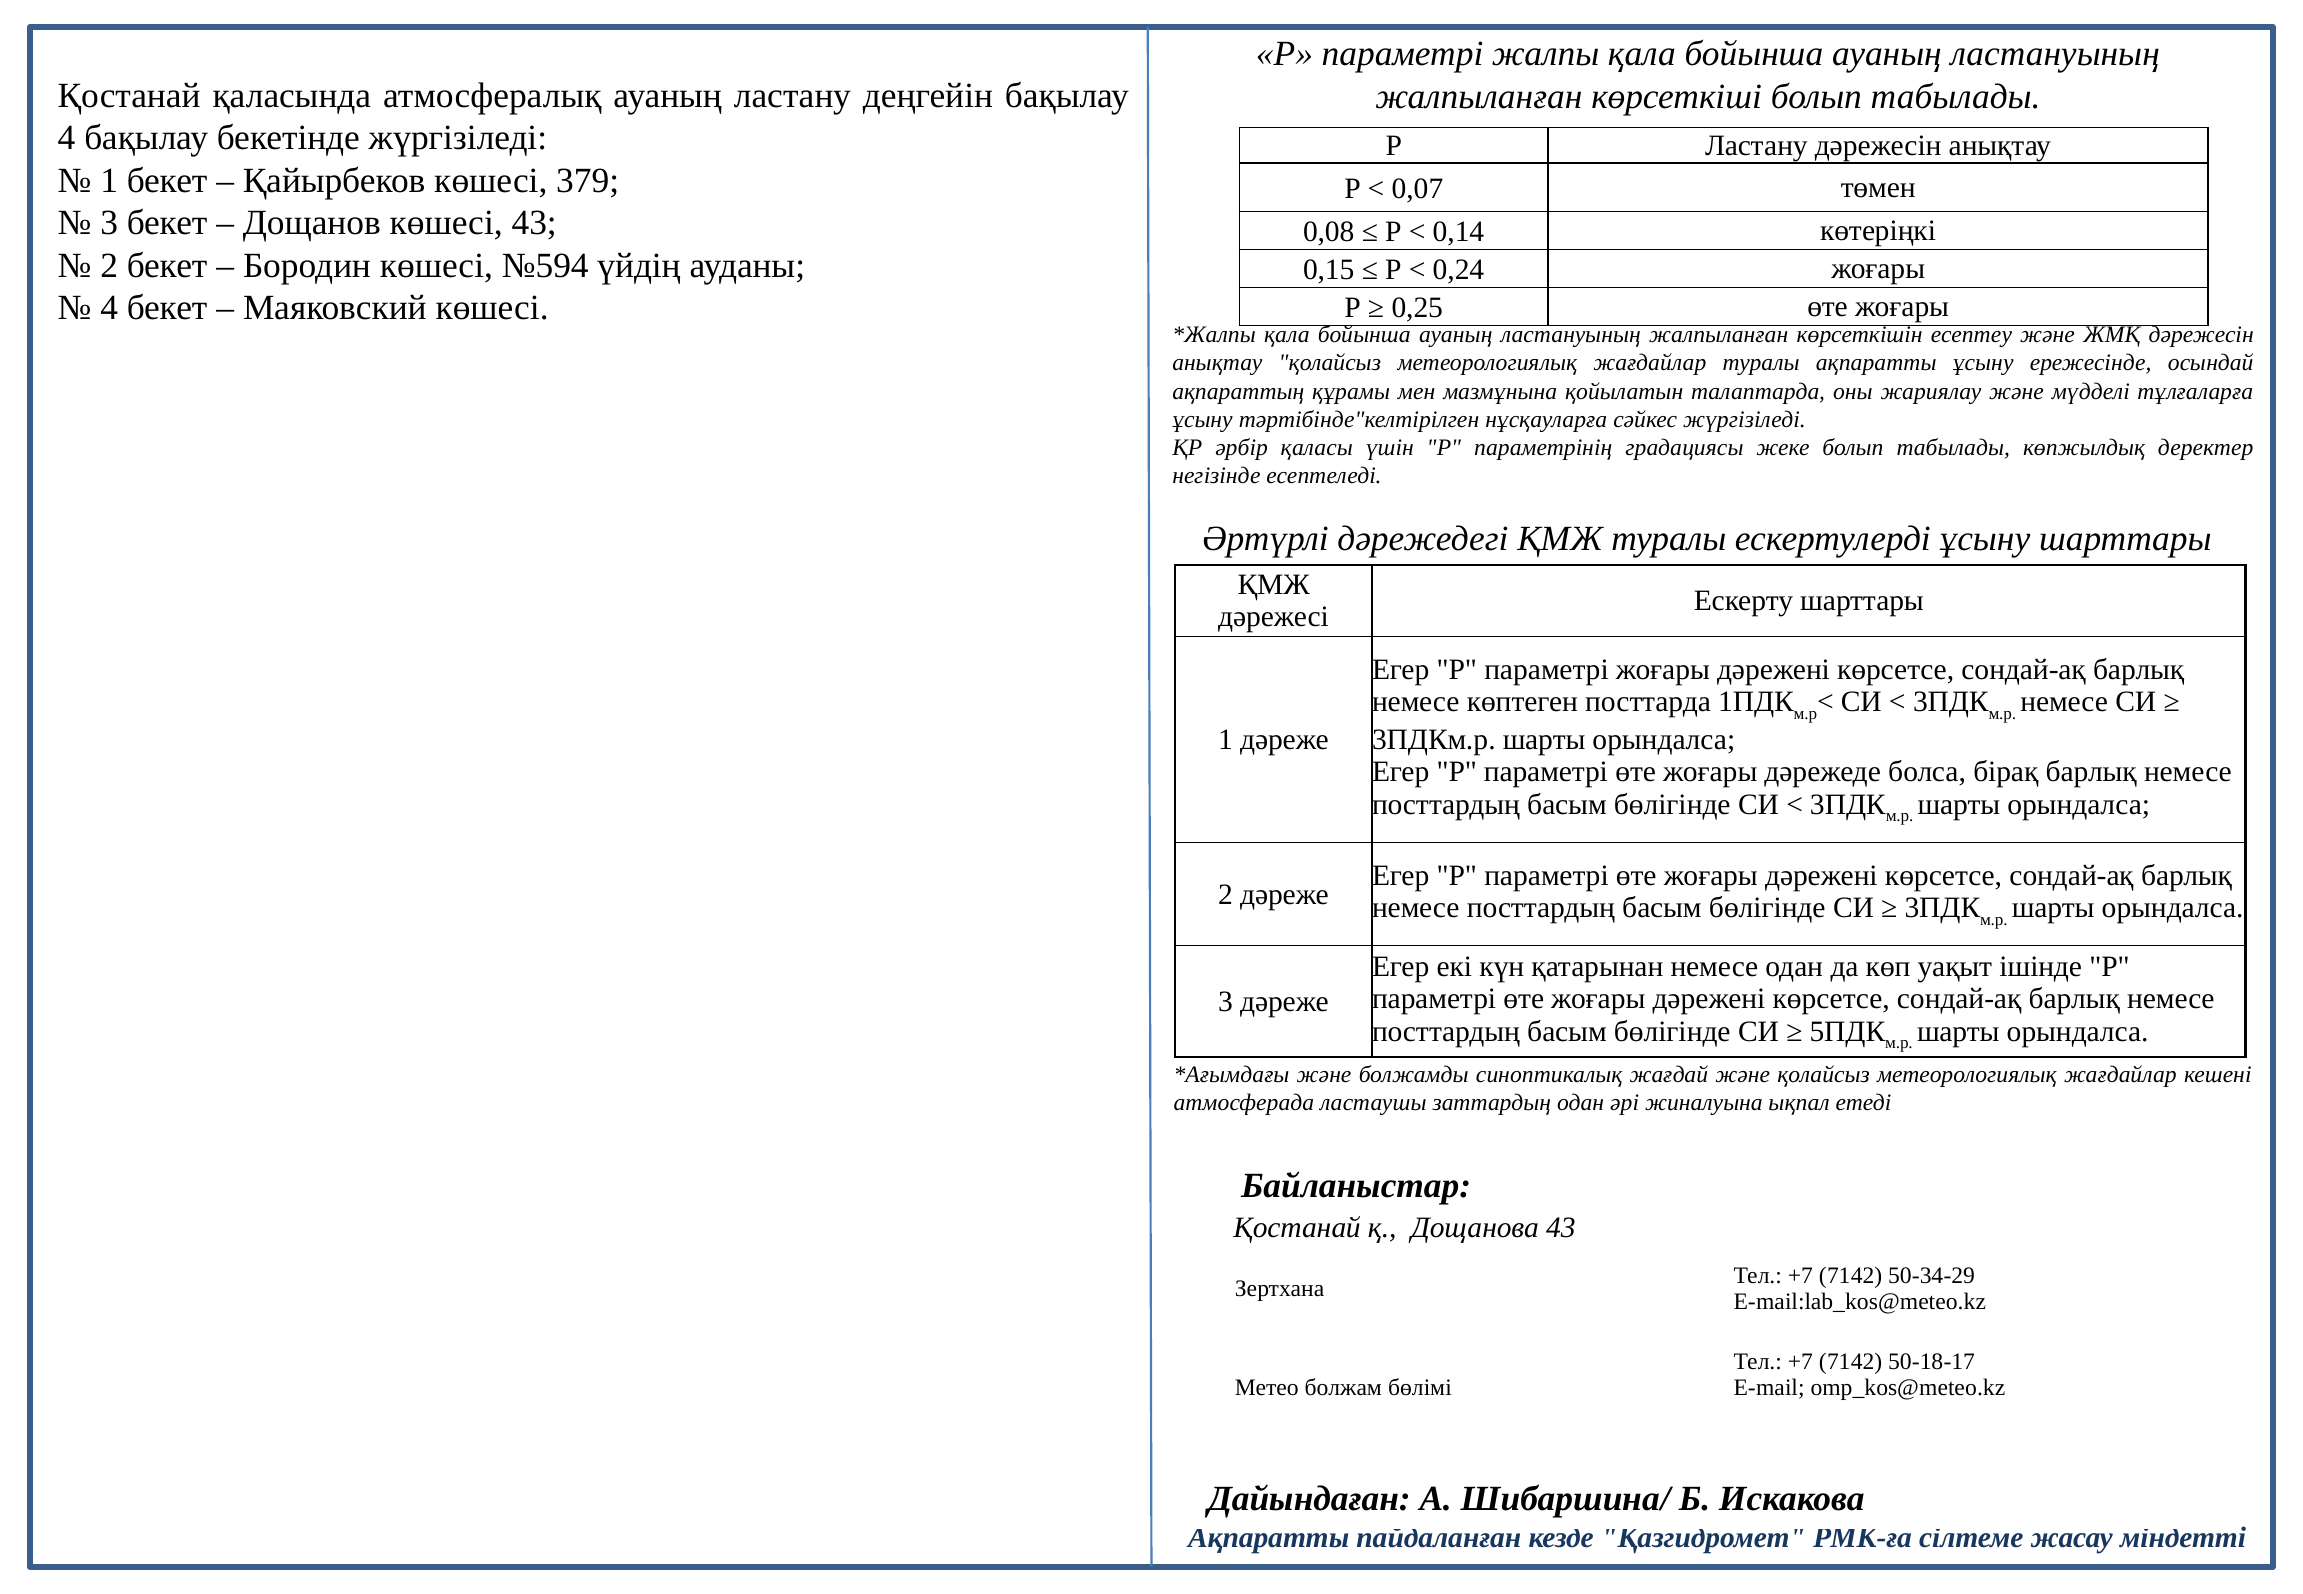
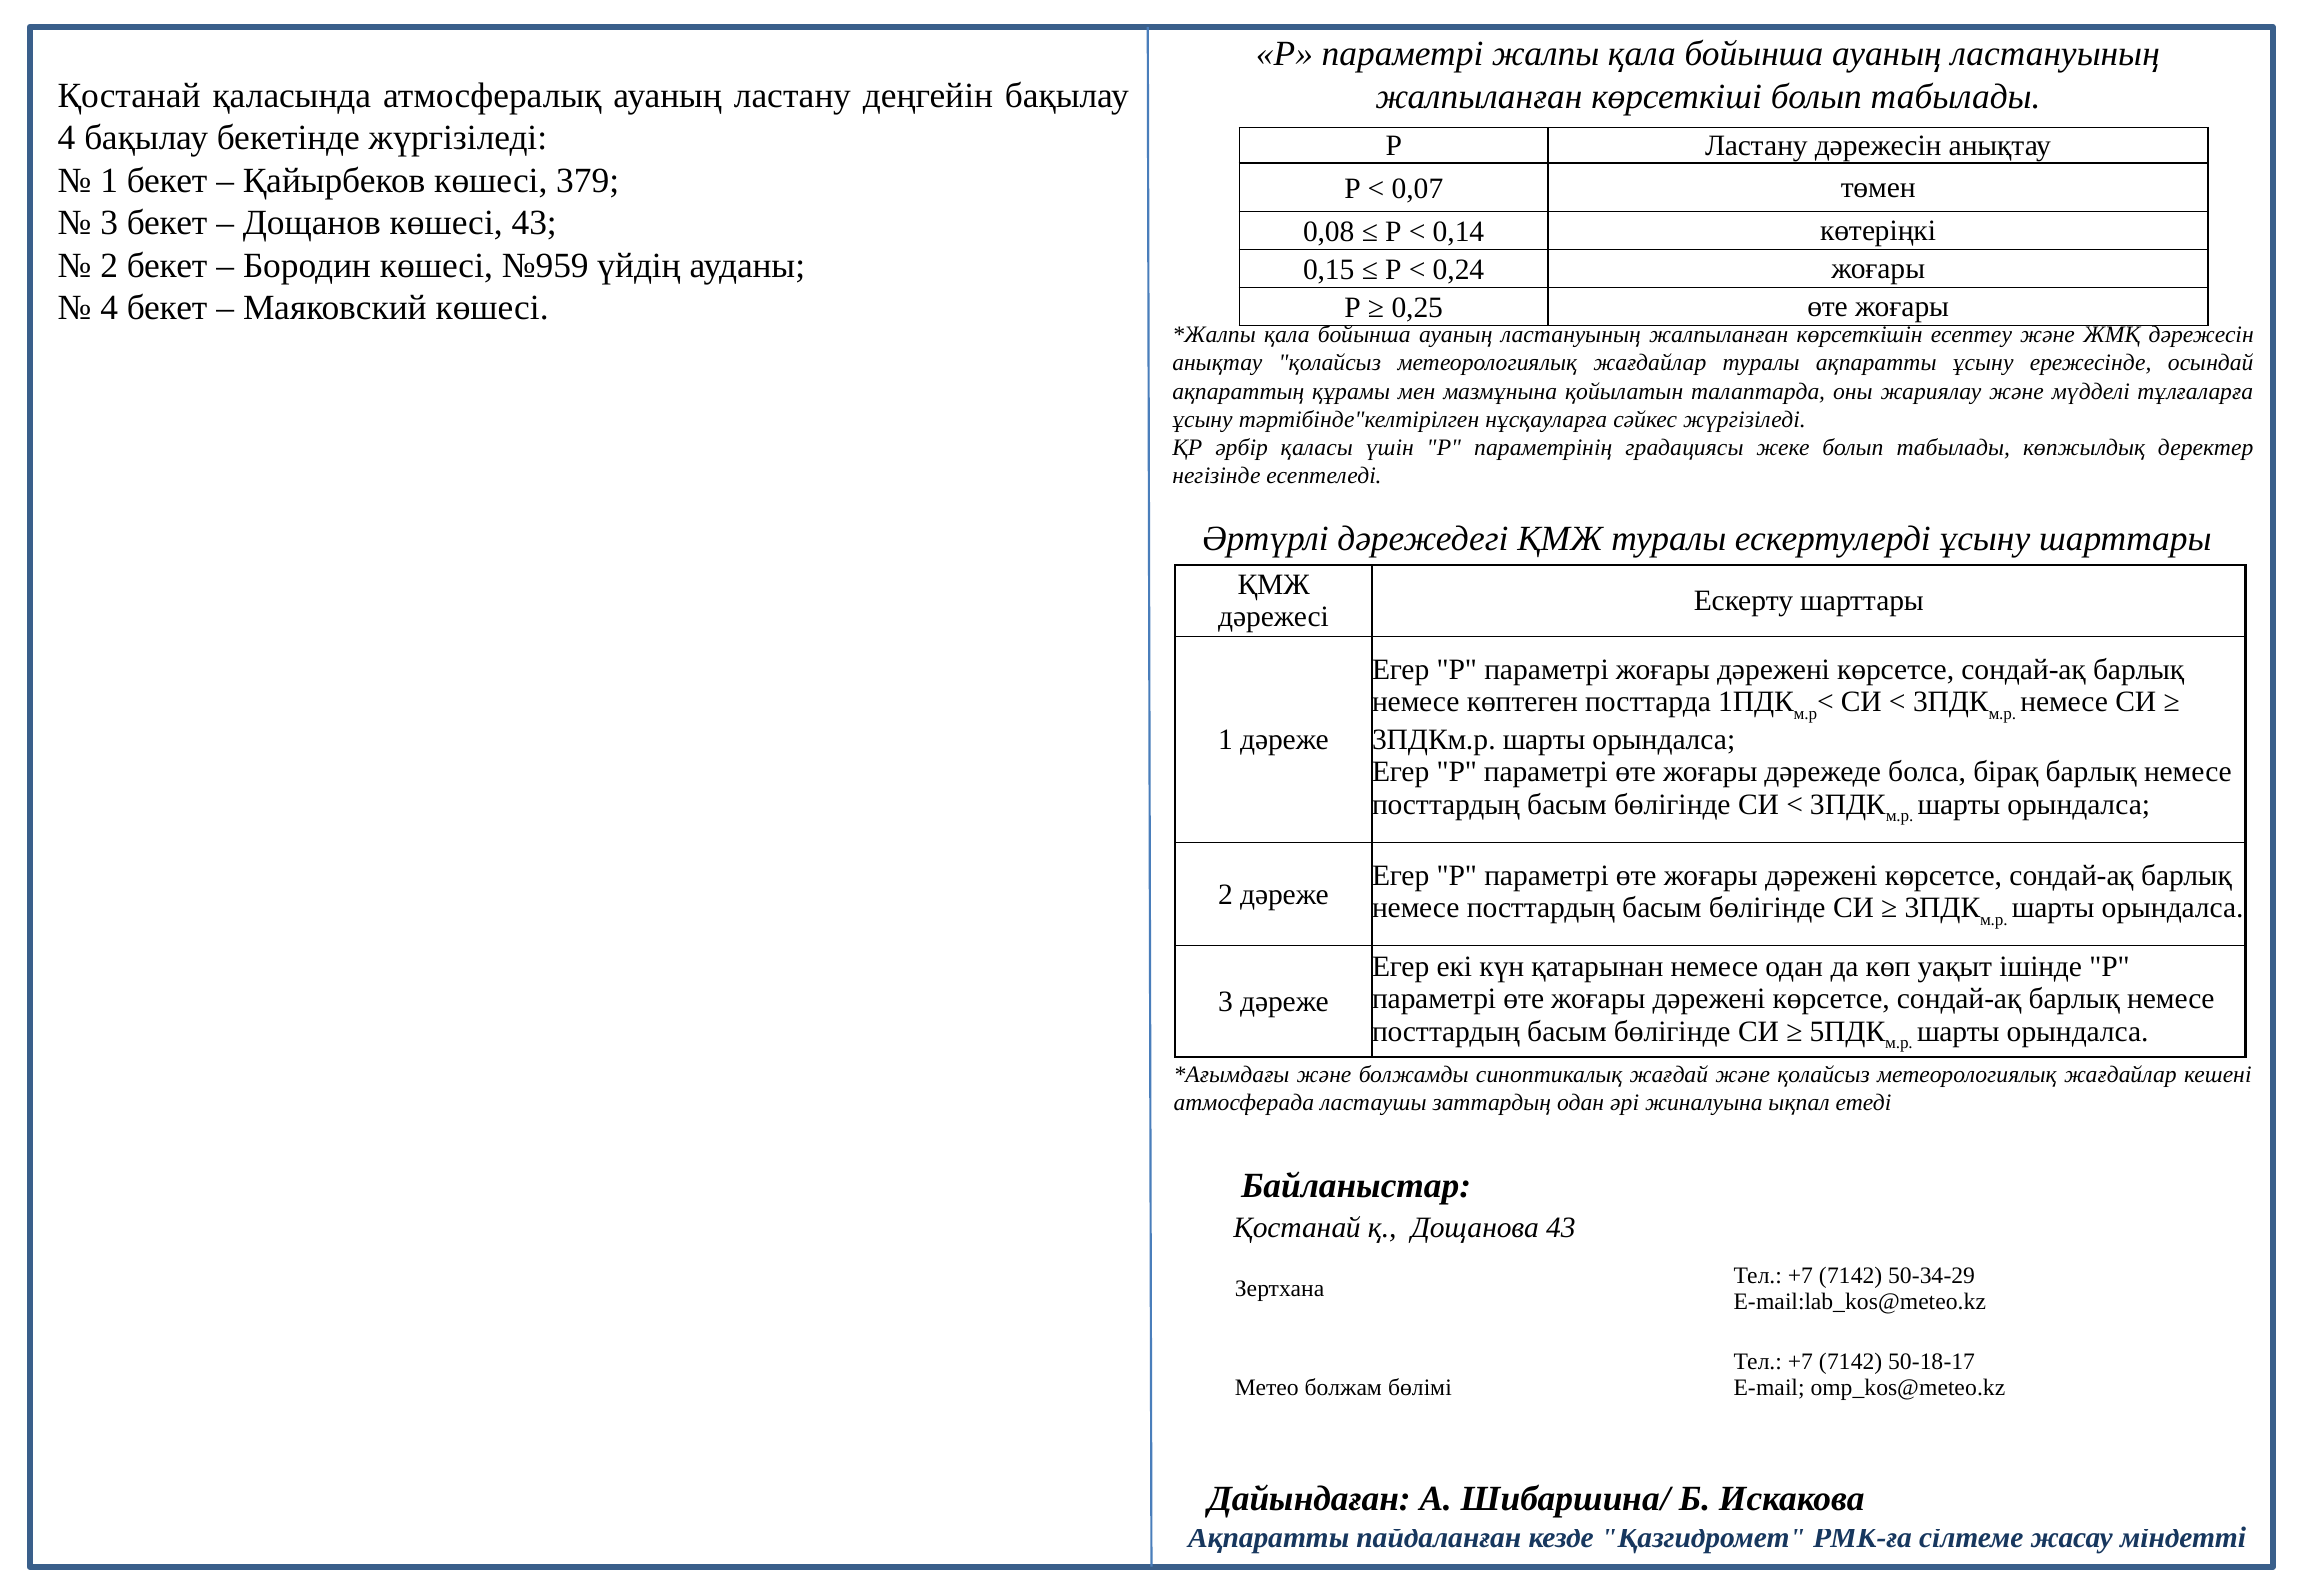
№594: №594 -> №959 (545, 266)
